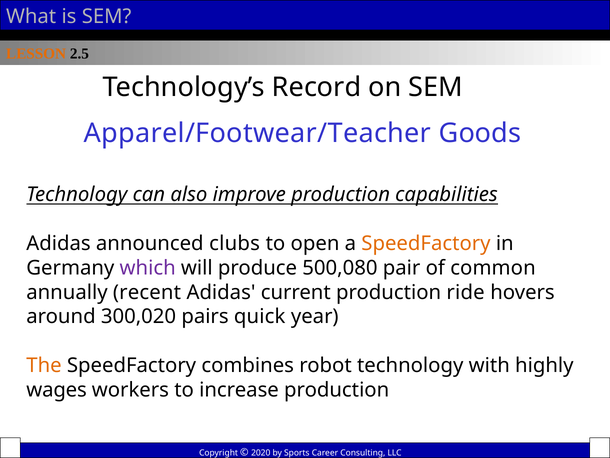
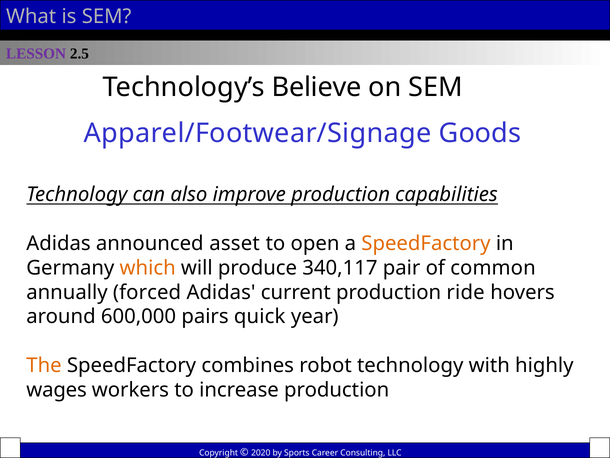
LESSON colour: orange -> purple (36, 54)
Record: Record -> Believe (317, 87)
Apparel/Footwear/Teacher: Apparel/Footwear/Teacher -> Apparel/Footwear/Signage (257, 133)
clubs: clubs -> asset (235, 243)
which colour: purple -> orange (148, 268)
500,080: 500,080 -> 340,117 (340, 268)
recent: recent -> forced (147, 292)
300,020: 300,020 -> 600,000 (139, 316)
